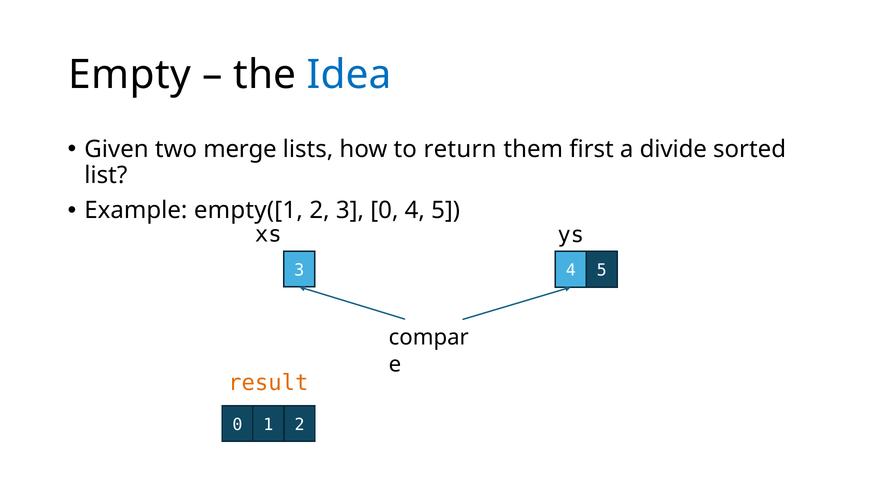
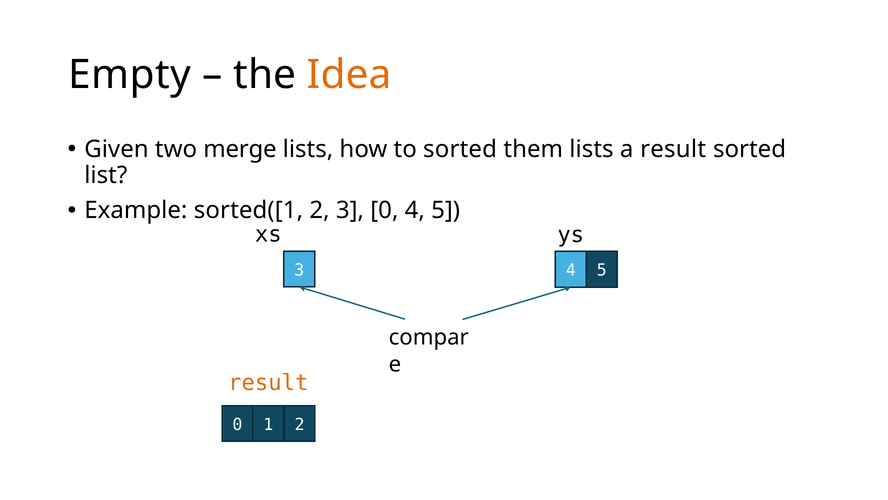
Idea colour: blue -> orange (349, 75)
to return: return -> sorted (460, 149)
them first: first -> lists (591, 149)
a divide: divide -> result (673, 149)
empty([1: empty([1 -> sorted([1 (248, 210)
